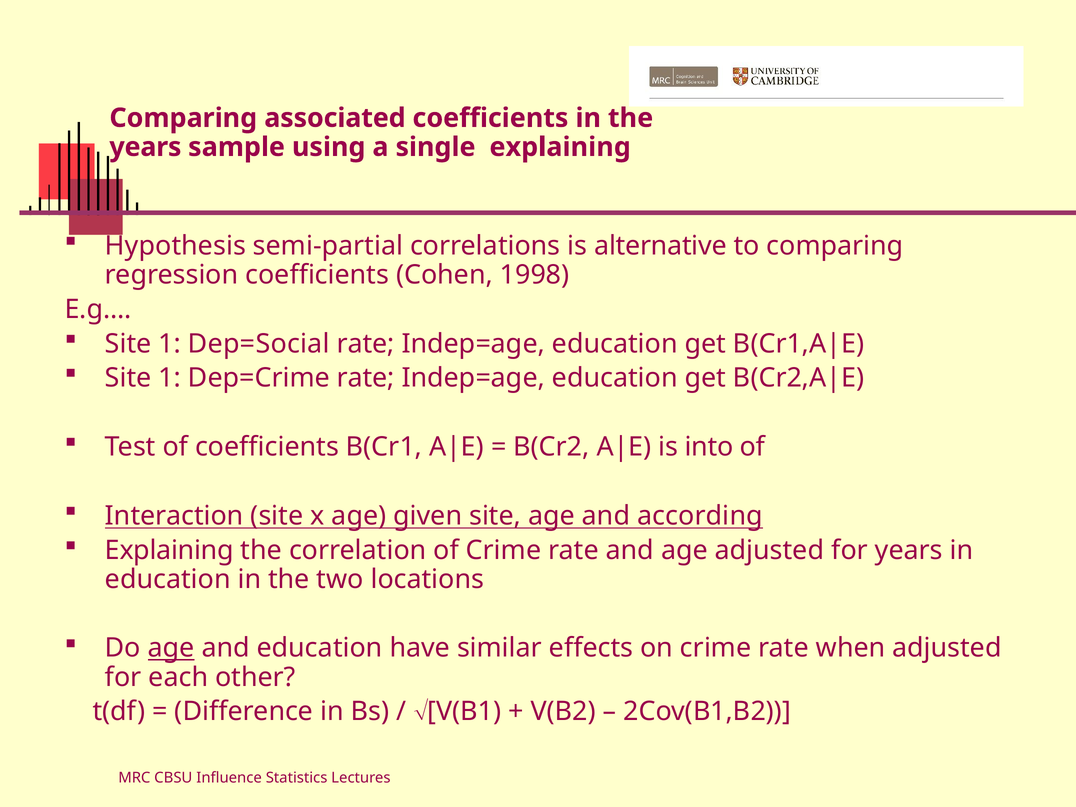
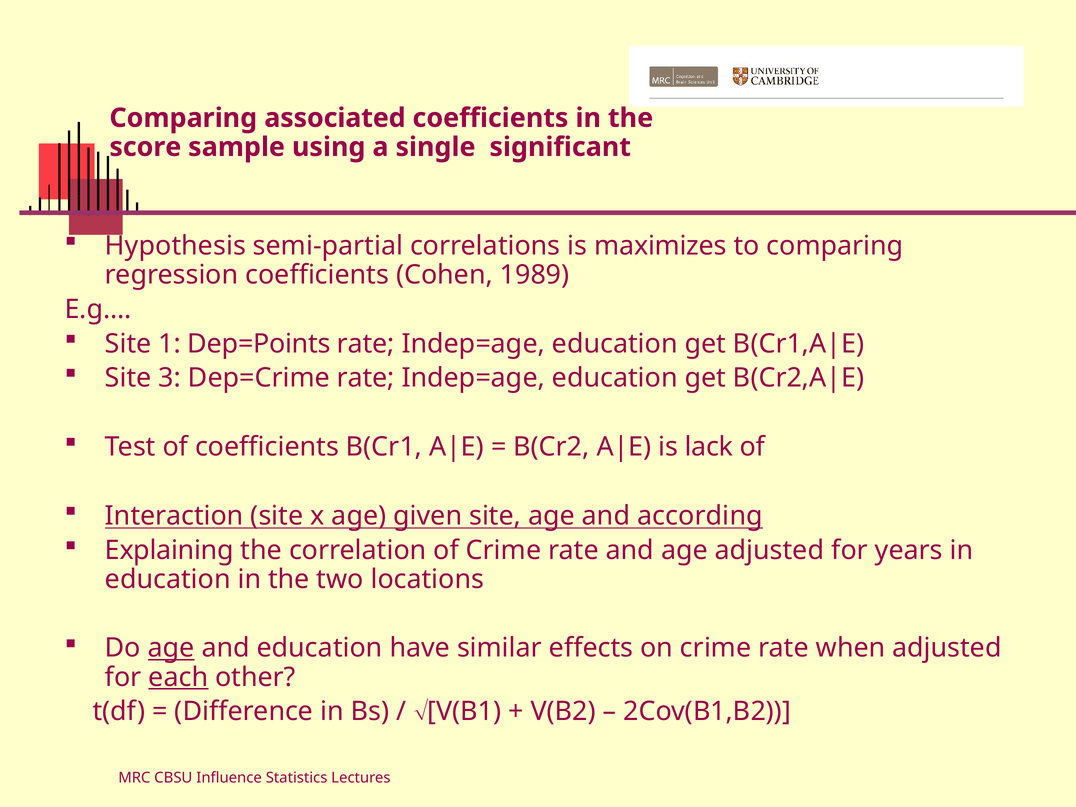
years: years -> score (145, 147)
single explaining: explaining -> significant (560, 147)
alternative: alternative -> maximizes (660, 246)
1998: 1998 -> 1989 (535, 275)
Dep=Social: Dep=Social -> Dep=Points (259, 344)
1: 1 -> 3 (170, 378)
into: into -> lack (709, 447)
each underline: none -> present (178, 677)
